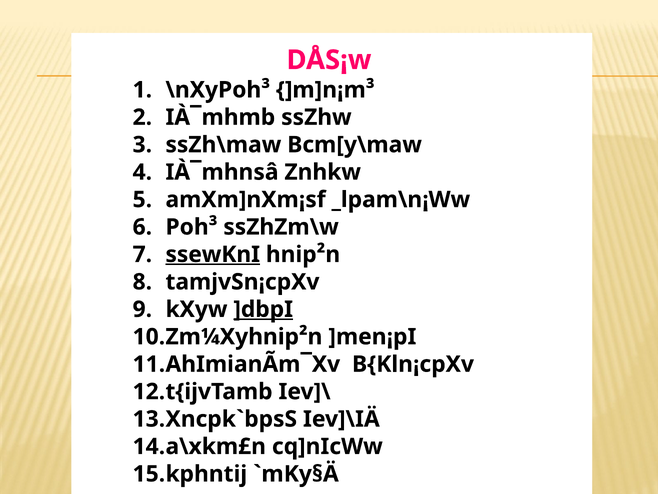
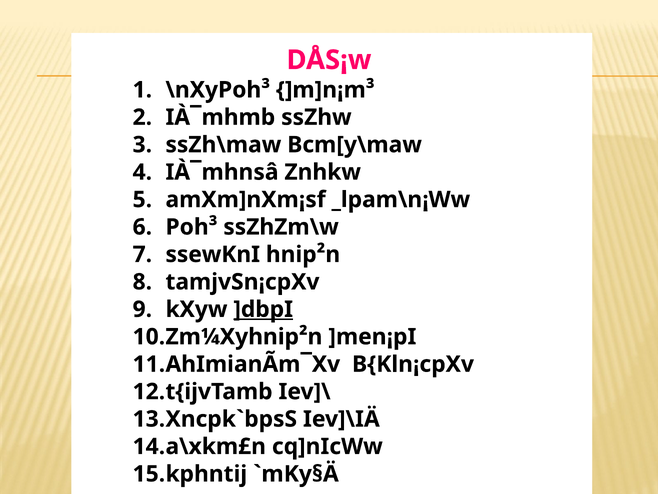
ssewKnI underline: present -> none (213, 254)
